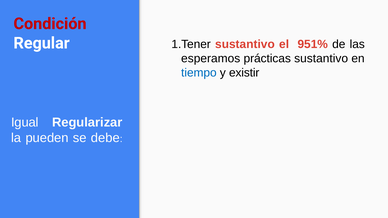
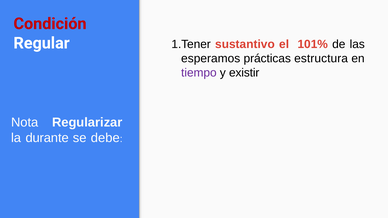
951%: 951% -> 101% (313, 44)
prácticas sustantivo: sustantivo -> estructura (321, 58)
tiempo colour: blue -> purple (199, 73)
Igual: Igual -> Nota (25, 122)
pueden: pueden -> durante (47, 138)
